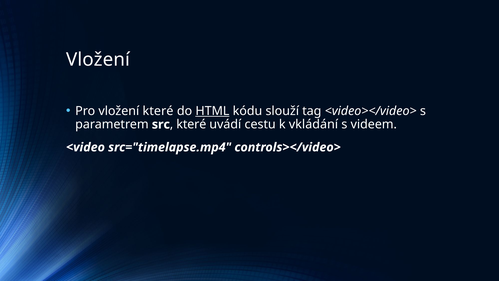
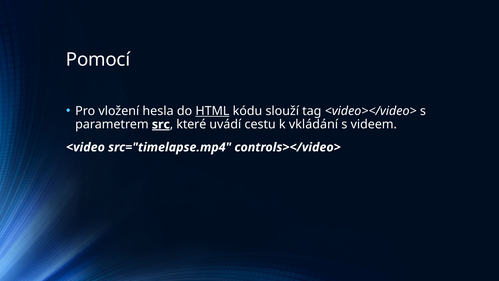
Vložení: Vložení -> Pomocí (98, 60)
vložení které: které -> hesla (158, 111)
src underline: none -> present (161, 124)
